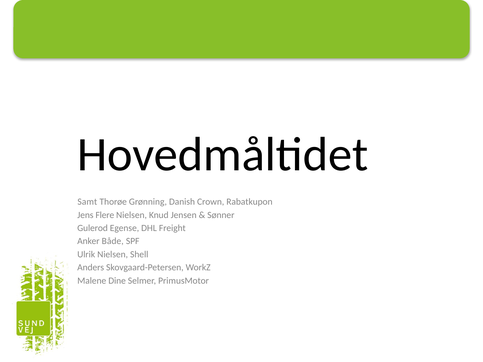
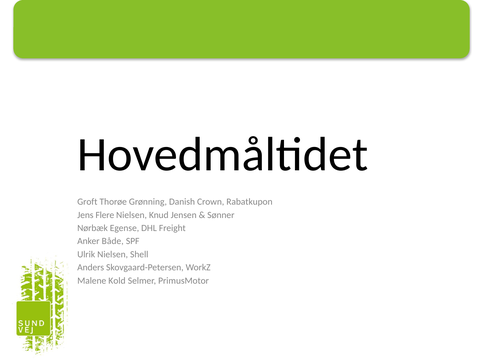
Samt: Samt -> Groft (87, 202)
Gulerod: Gulerod -> Nørbæk (93, 228)
Dine: Dine -> Kold (117, 281)
